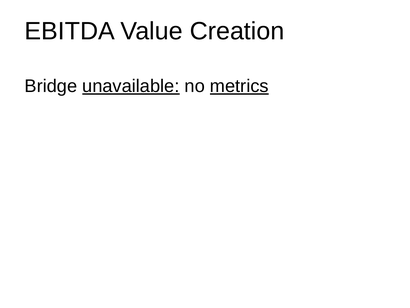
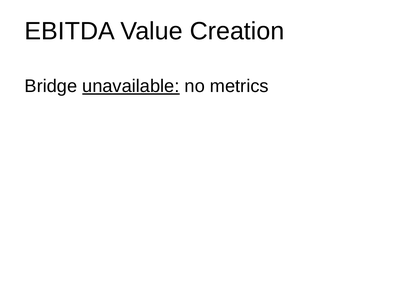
metrics underline: present -> none (239, 86)
